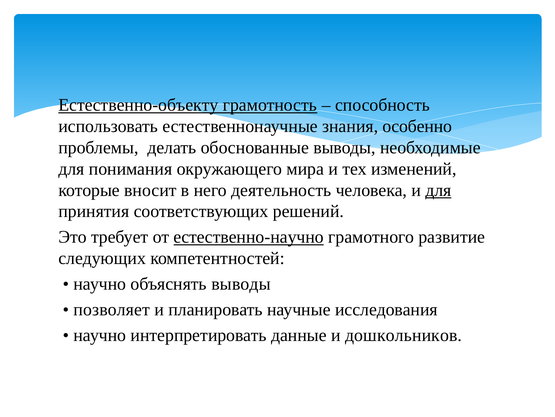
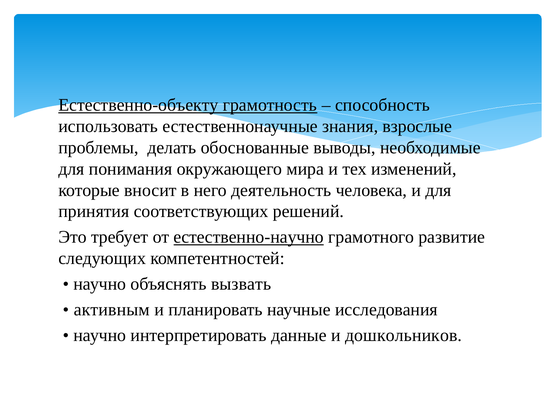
особенно: особенно -> взрослые (417, 126)
для underline: present -> none (438, 190)
объяснять выводы: выводы -> вызвать (241, 283)
позволяет: позволяет -> активным (112, 309)
